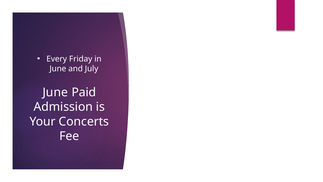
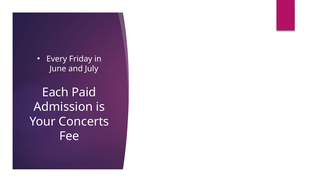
June: June -> Each (55, 92)
